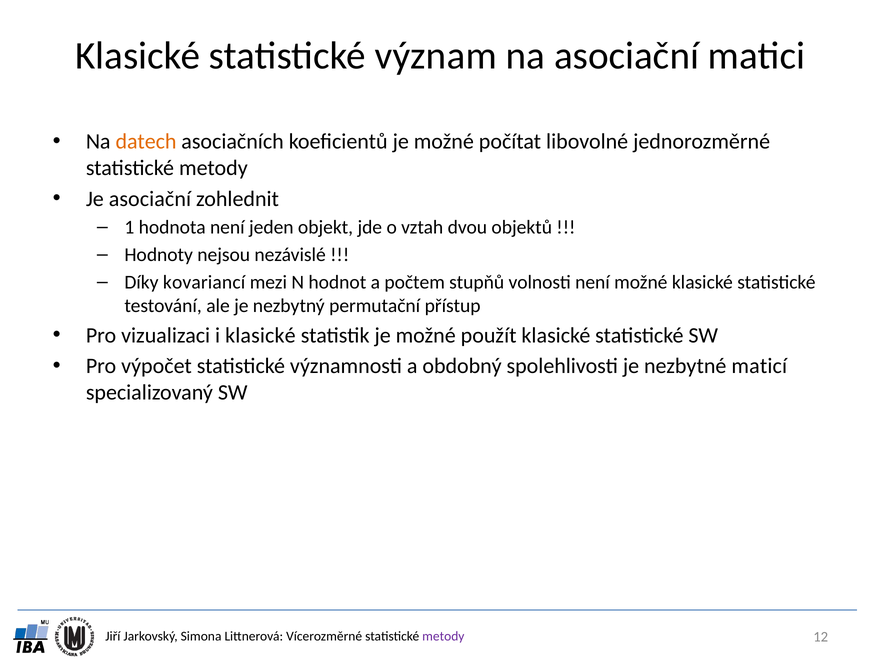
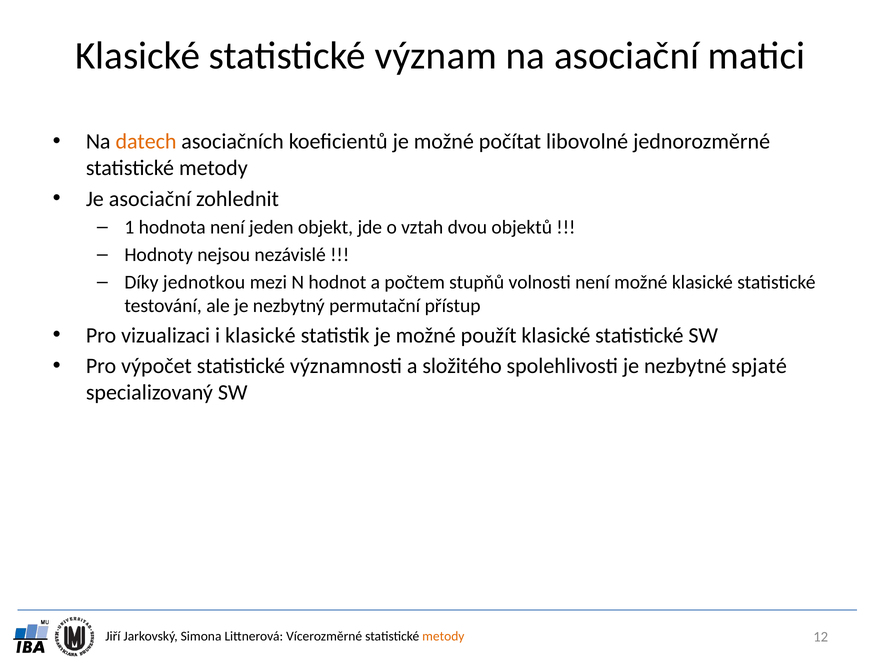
kovariancí: kovariancí -> jednotkou (204, 282)
obdobný: obdobný -> složitého (462, 366)
maticí: maticí -> spjaté (759, 366)
metody colour: purple -> orange (443, 636)
